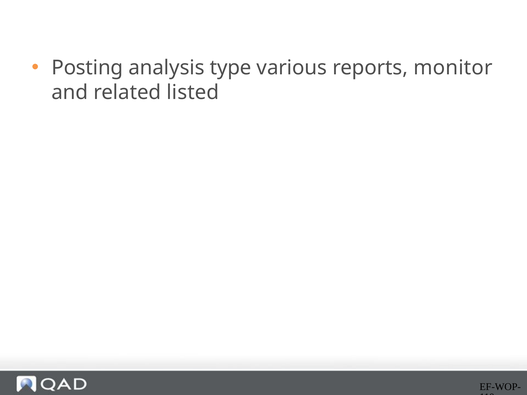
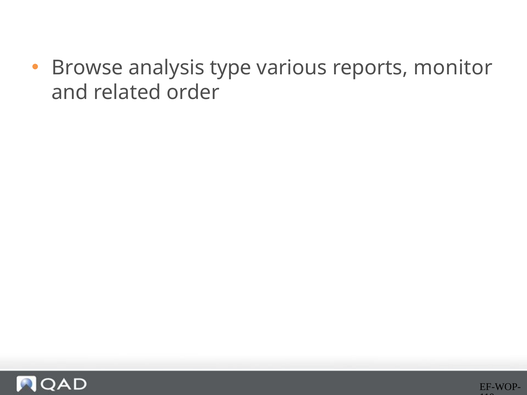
Posting: Posting -> Browse (87, 68)
listed: listed -> order (193, 92)
